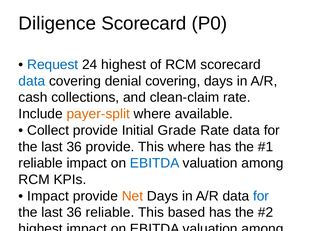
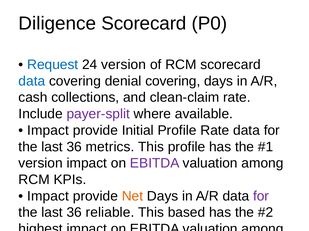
24 highest: highest -> version (124, 65)
payer-split colour: orange -> purple (98, 114)
Collect: Collect -> Impact (48, 131)
Initial Grade: Grade -> Profile (177, 131)
36 provide: provide -> metrics (110, 147)
This where: where -> profile (187, 147)
reliable: reliable -> version (41, 164)
EBITDA colour: blue -> purple (155, 164)
for colour: blue -> purple (261, 197)
